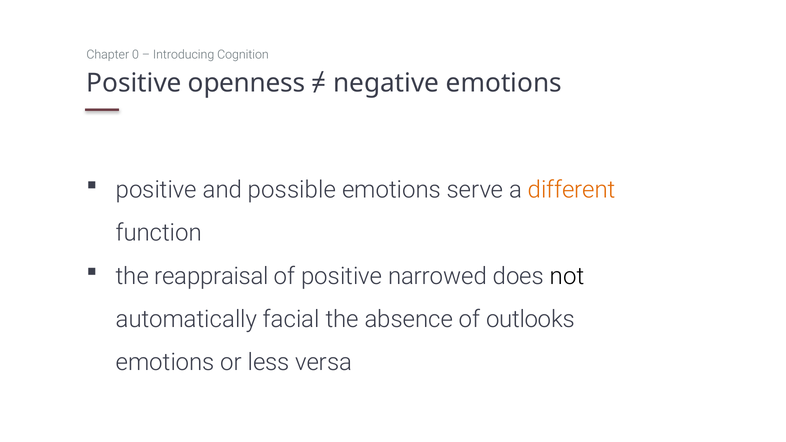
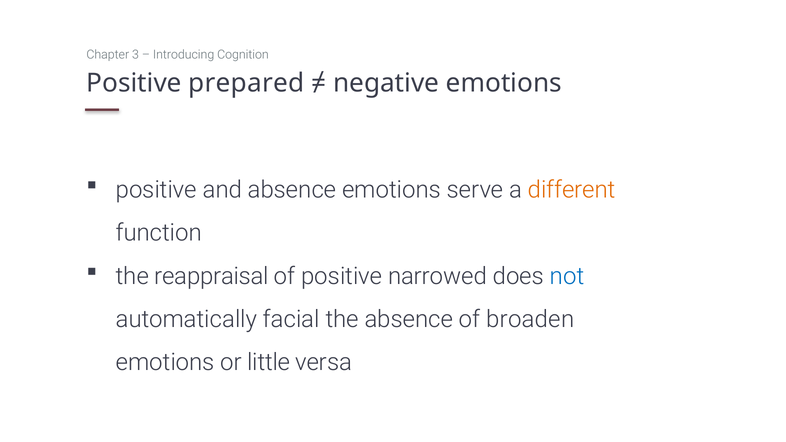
0: 0 -> 3 (135, 55)
openness: openness -> prepared (246, 83)
and possible: possible -> absence (292, 190)
not colour: black -> blue (567, 276)
outlooks: outlooks -> broaden (530, 319)
less: less -> little (269, 363)
